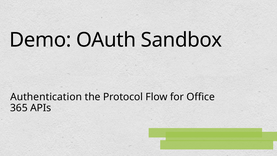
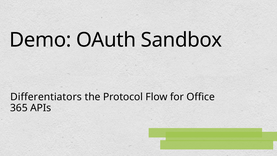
Authentication: Authentication -> Differentiators (46, 97)
